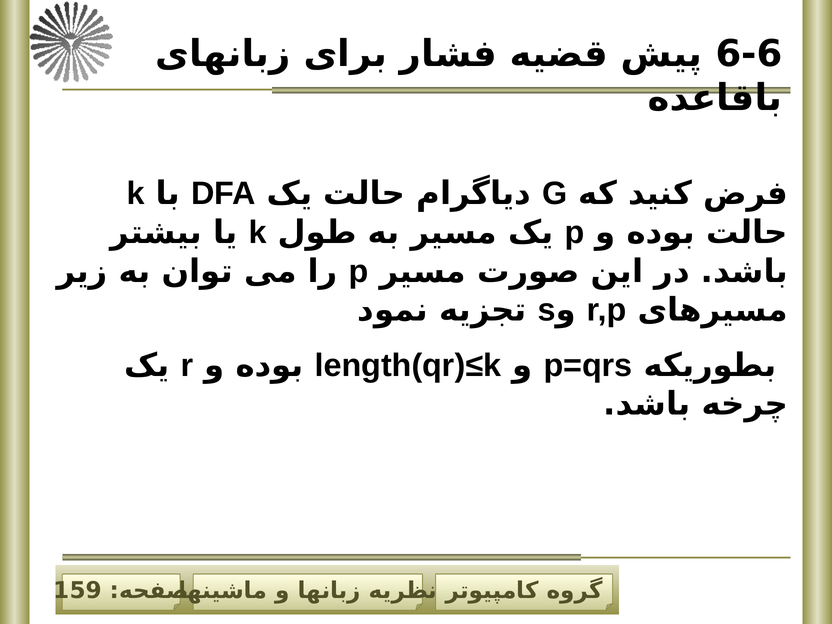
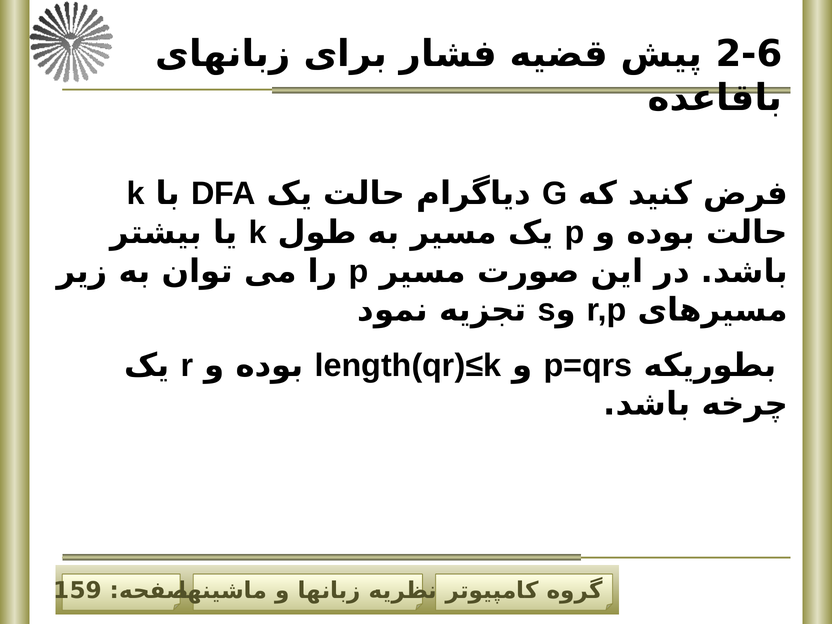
6-6: 6-6 -> 2-6 (749, 54)
